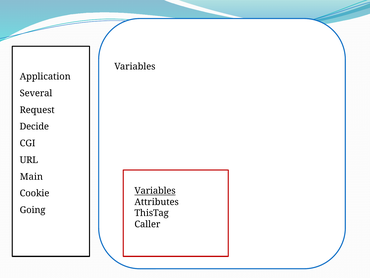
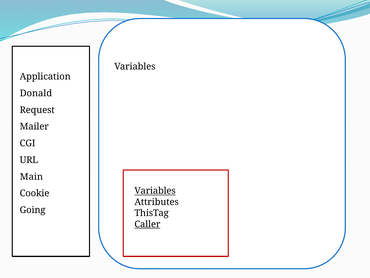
Several: Several -> Donald (36, 93)
Decide: Decide -> Mailer (34, 126)
Caller underline: none -> present (147, 224)
